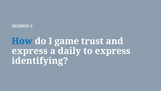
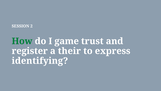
How colour: blue -> green (22, 41)
express: express -> register (30, 51)
daily: daily -> their (69, 51)
